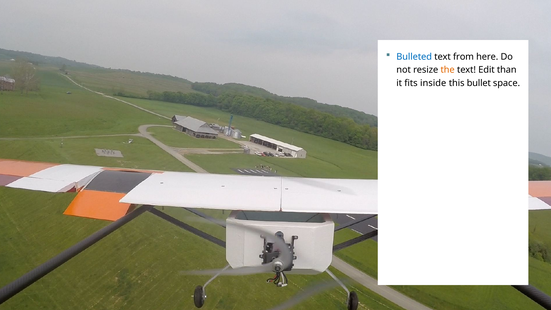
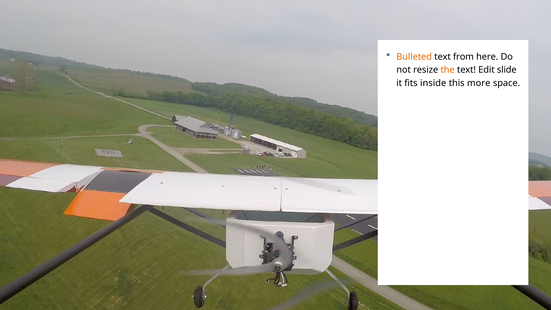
Bulleted colour: blue -> orange (414, 57)
than: than -> slide (507, 70)
bullet: bullet -> more (479, 83)
